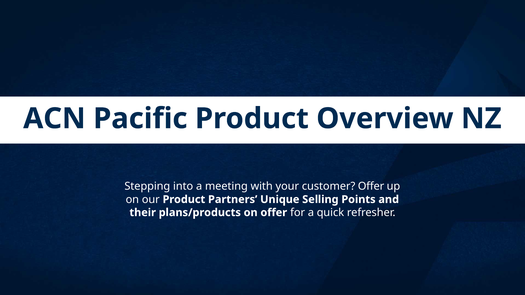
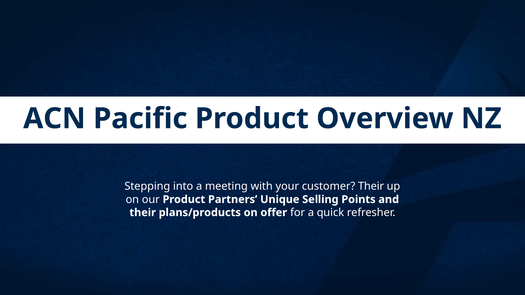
customer Offer: Offer -> Their (371, 187)
